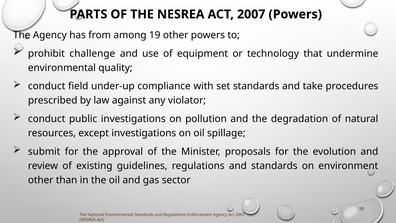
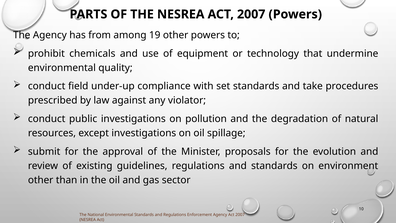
challenge: challenge -> chemicals (92, 53)
